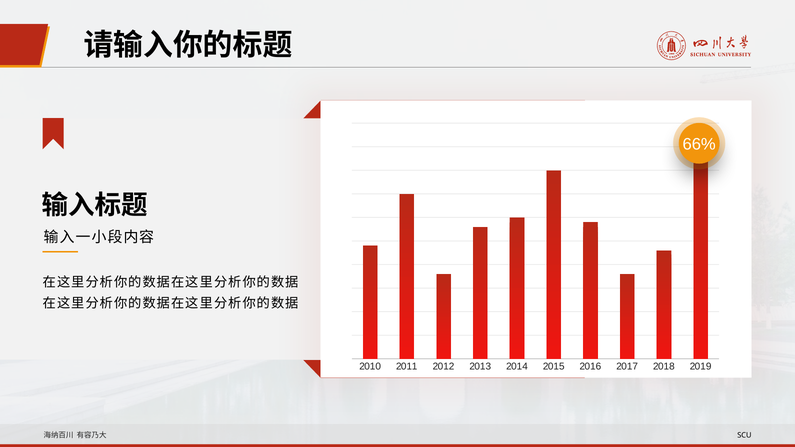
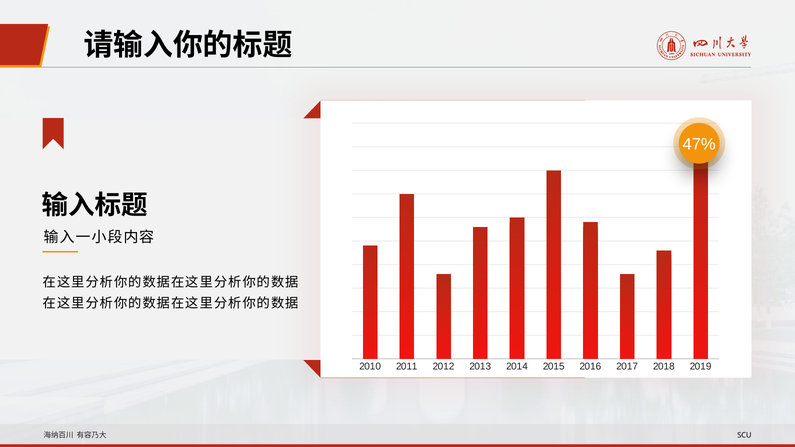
66%: 66% -> 47% (699, 144)
